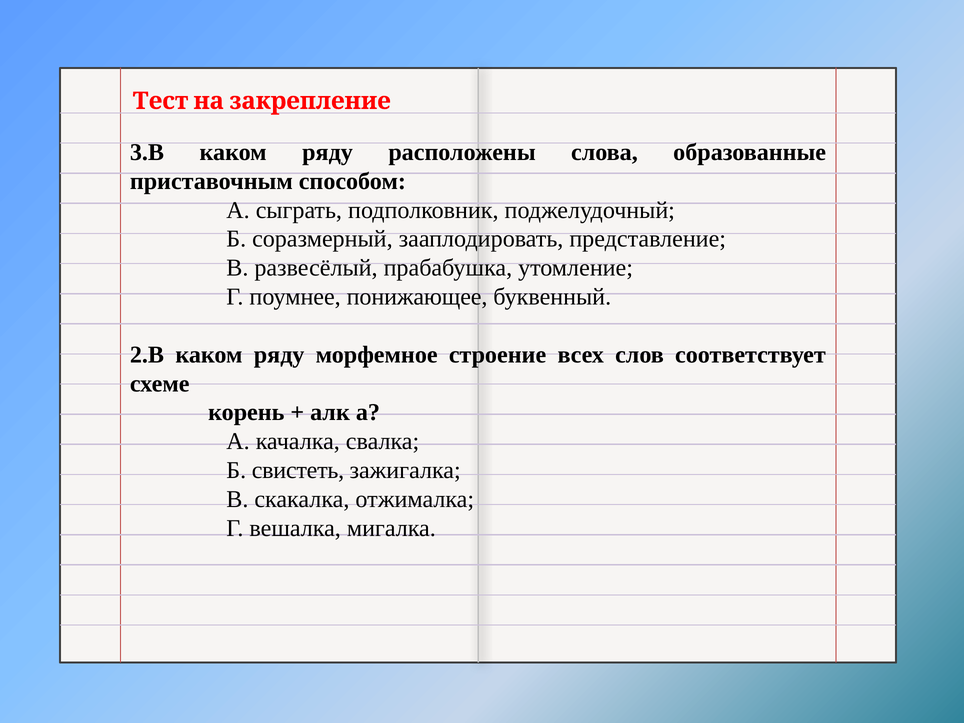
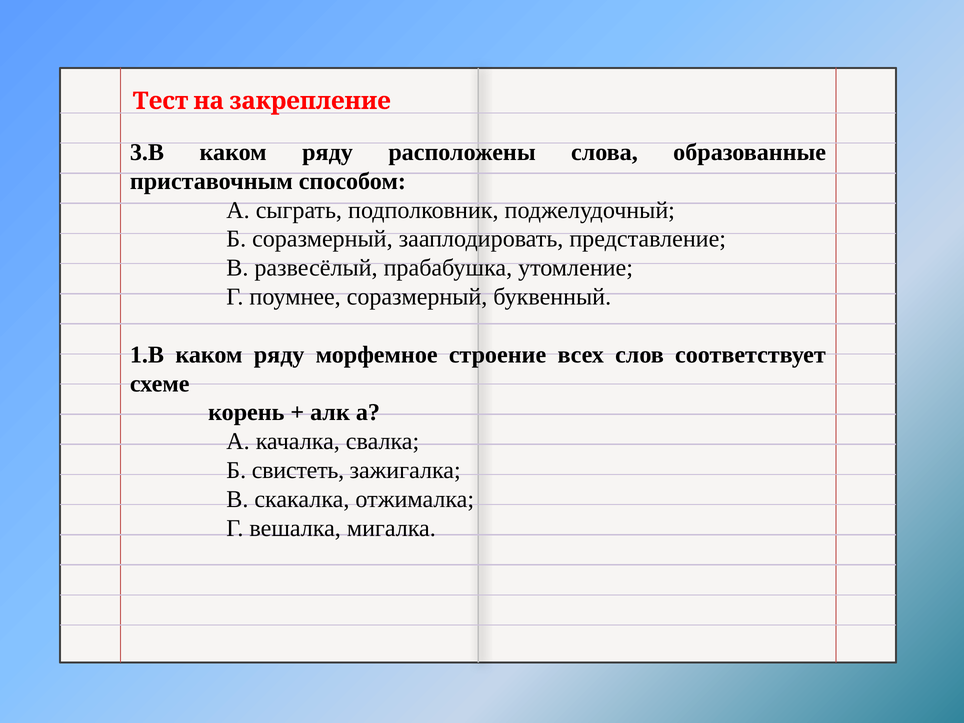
поумнее понижающее: понижающее -> соразмерный (417, 297)
2.В: 2.В -> 1.В (147, 355)
